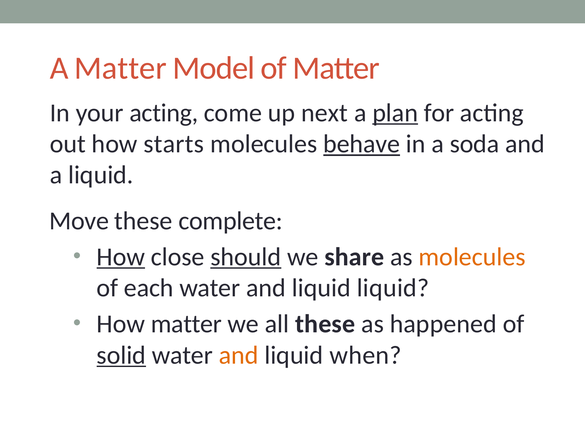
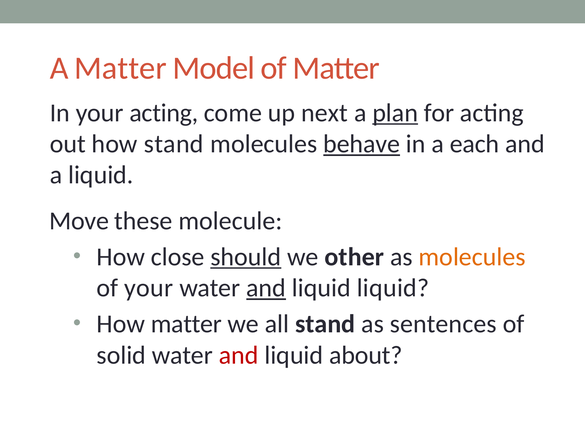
how starts: starts -> stand (174, 144)
soda: soda -> each (475, 144)
complete: complete -> molecule (231, 221)
How underline: present -> none (121, 257)
share: share -> other (354, 257)
of each: each -> your (149, 289)
and underline: none -> present (266, 289)
all these: these -> stand (325, 325)
happened: happened -> sentences (443, 325)
solid underline: present -> none (121, 356)
and colour: orange -> red (239, 356)
when: when -> about (366, 356)
